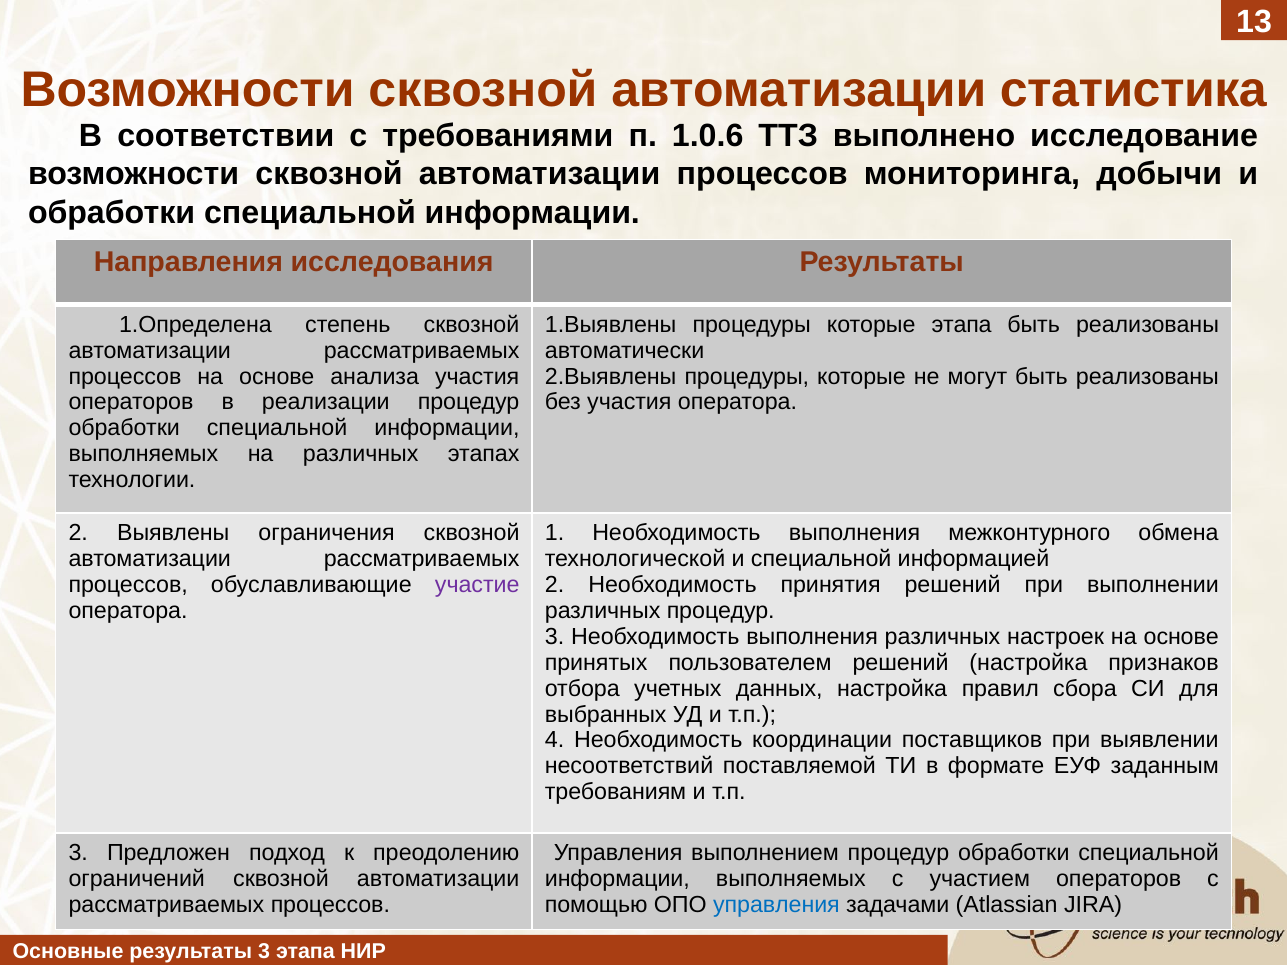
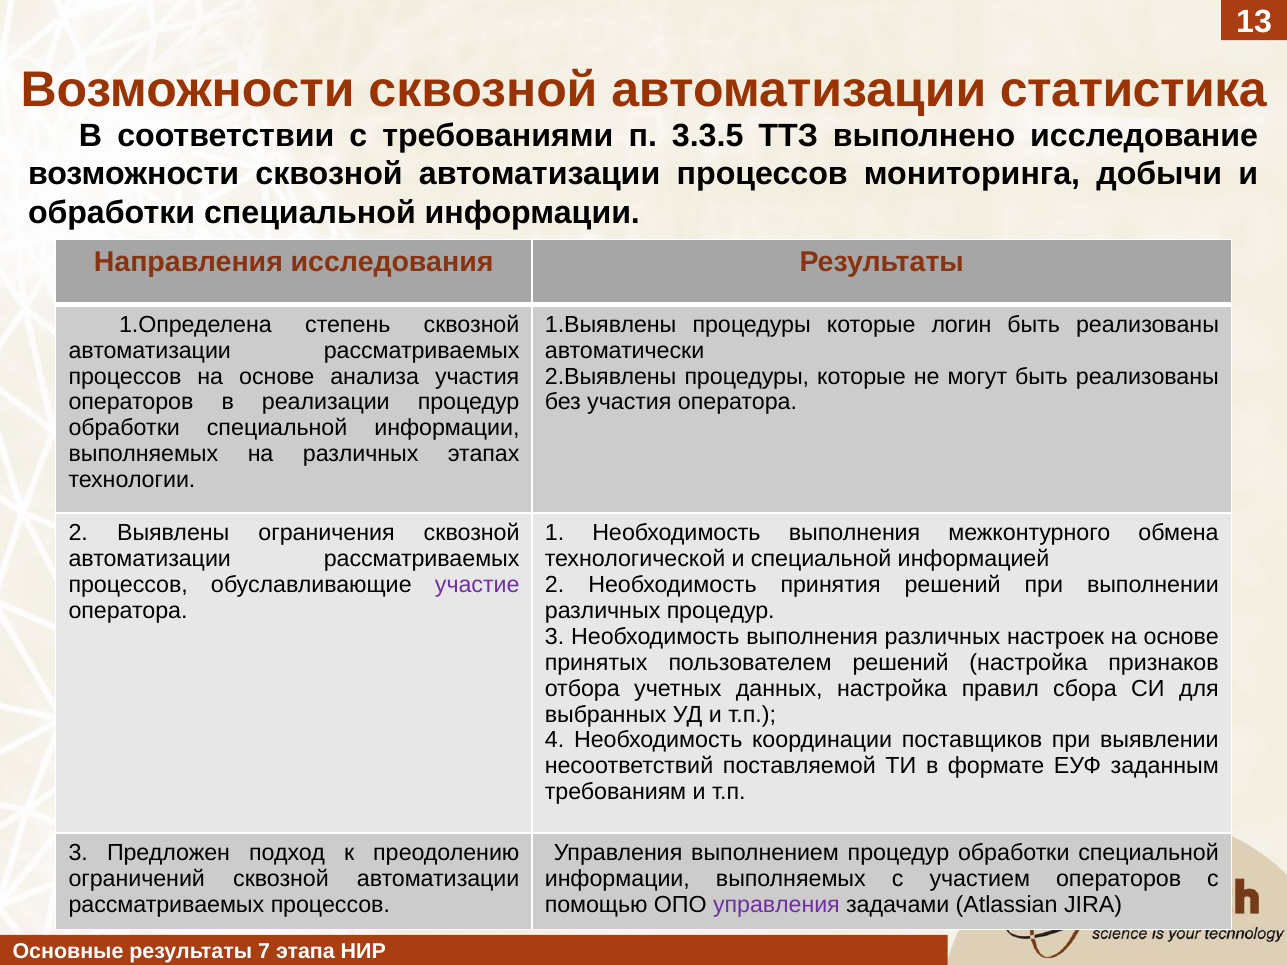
1.0.6: 1.0.6 -> 3.3.5 (708, 136)
которые этапа: этапа -> логин (962, 325)
управления colour: blue -> purple (776, 905)
результаты 3: 3 -> 7 (264, 952)
